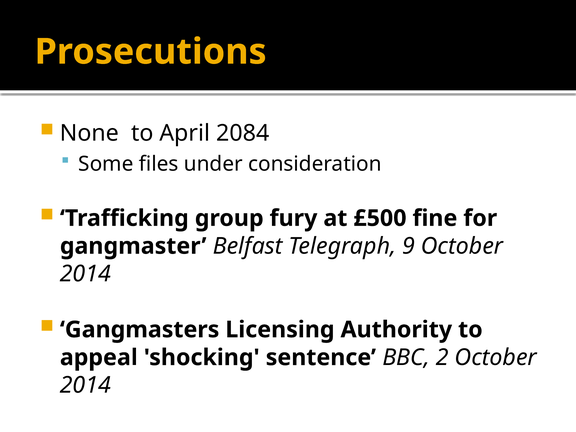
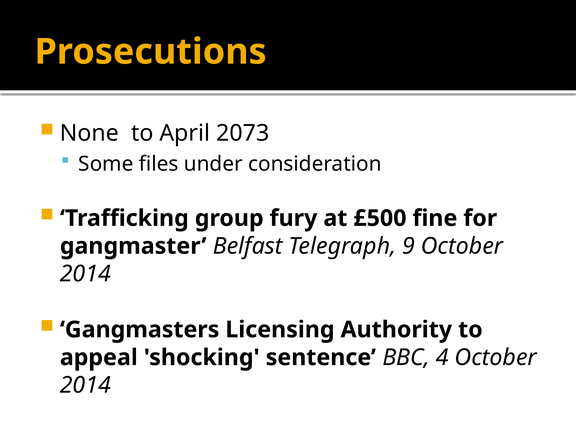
2084: 2084 -> 2073 (243, 133)
2: 2 -> 4 (442, 357)
